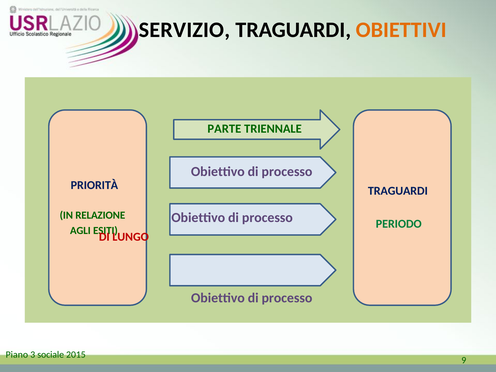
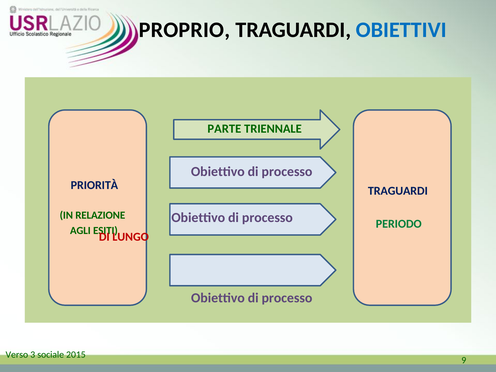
SERVIZIO: SERVIZIO -> PROPRIO (184, 30)
OBIETTIVI colour: orange -> blue (401, 30)
Piano: Piano -> Verso (17, 355)
